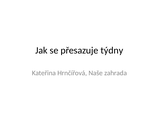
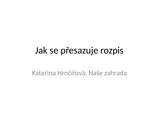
týdny: týdny -> rozpis (112, 51)
